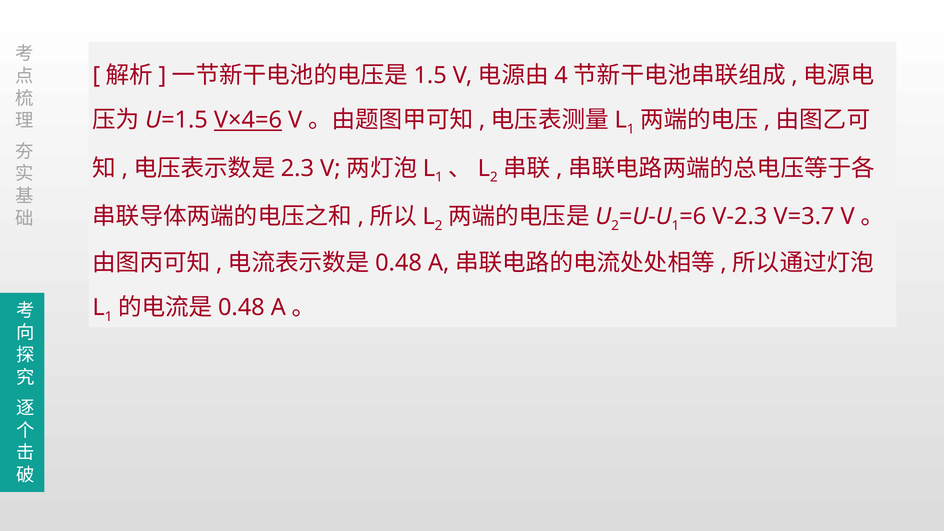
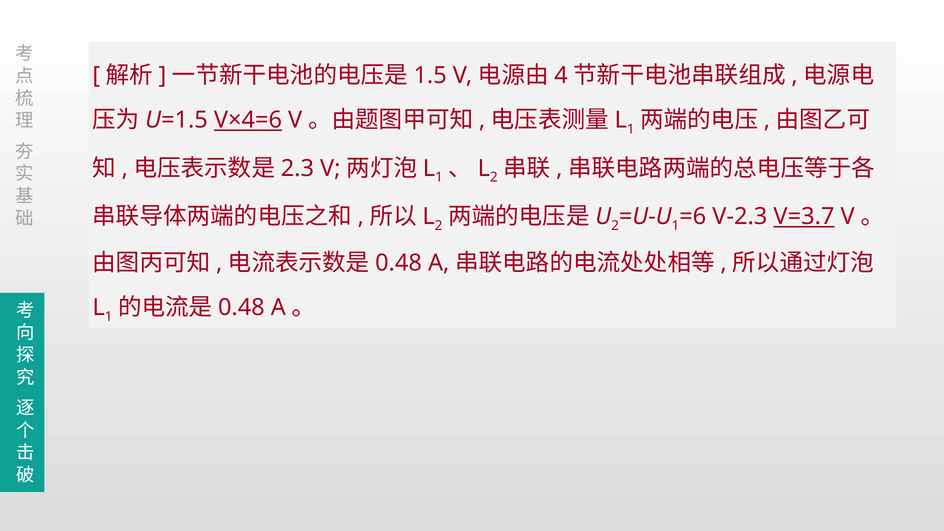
V=3.7 underline: none -> present (804, 217)
